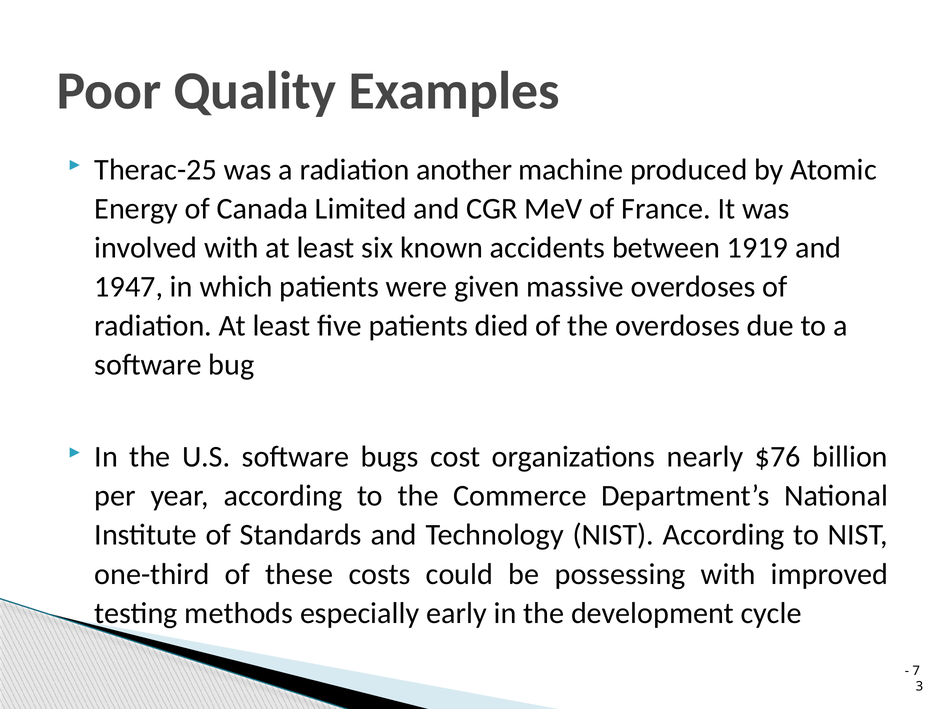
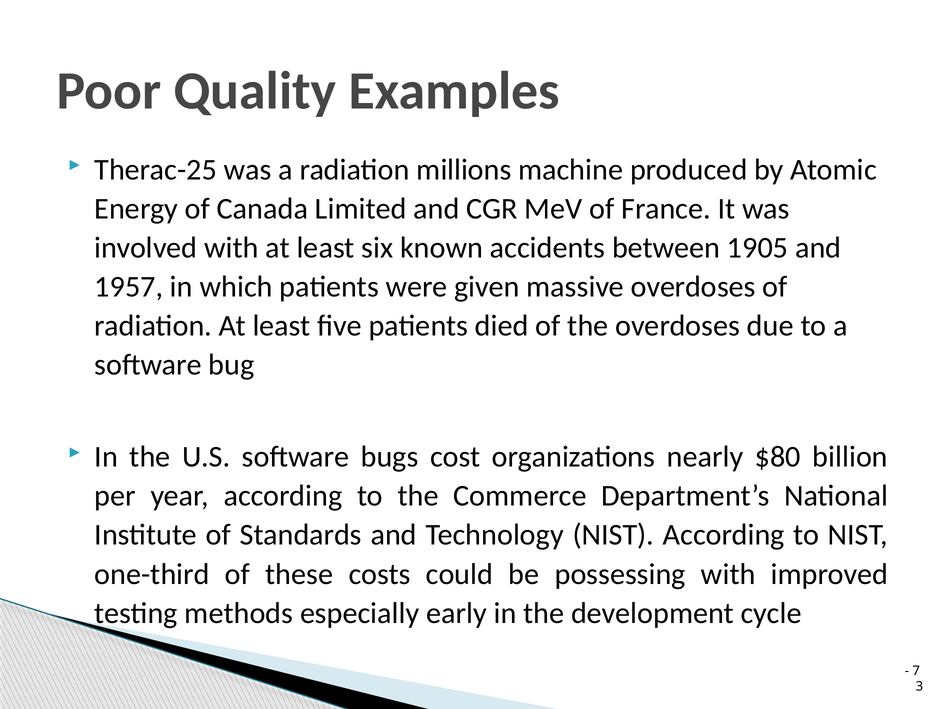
another: another -> millions (464, 170)
1919: 1919 -> 1905 (758, 248)
1947: 1947 -> 1957 (129, 287)
$76: $76 -> $80 (778, 457)
